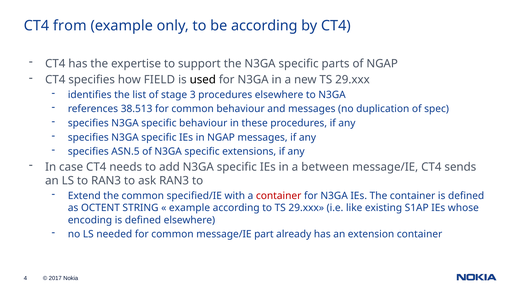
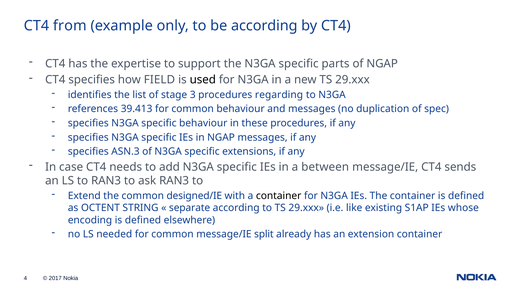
procedures elsewhere: elsewhere -> regarding (279, 95)
38.513: 38.513 -> 39.413 (137, 109)
ASN.5: ASN.5 -> ASN.3 (125, 151)
specified/IE: specified/IE -> designed/IE (194, 195)
container colour: red -> black (279, 195)
example: example -> separate (190, 208)
part: part -> split (264, 234)
